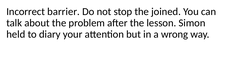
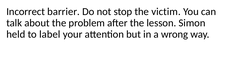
joined: joined -> victim (166, 12)
diary: diary -> label (50, 34)
